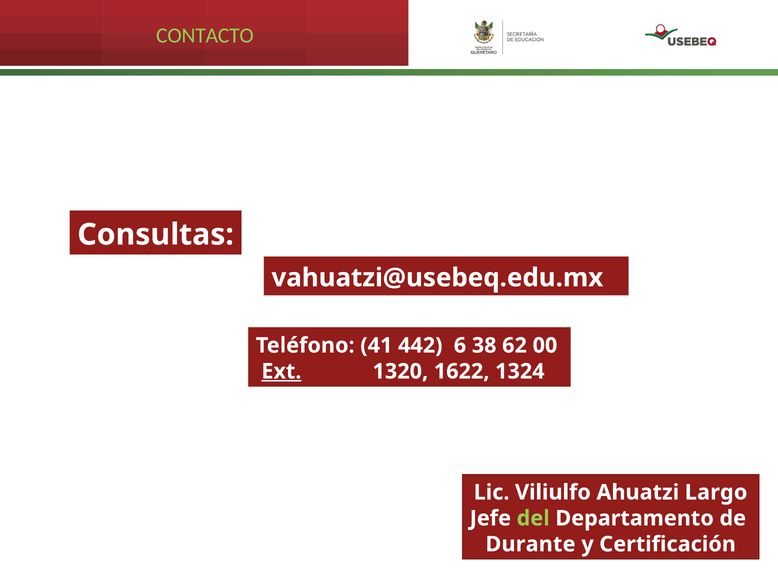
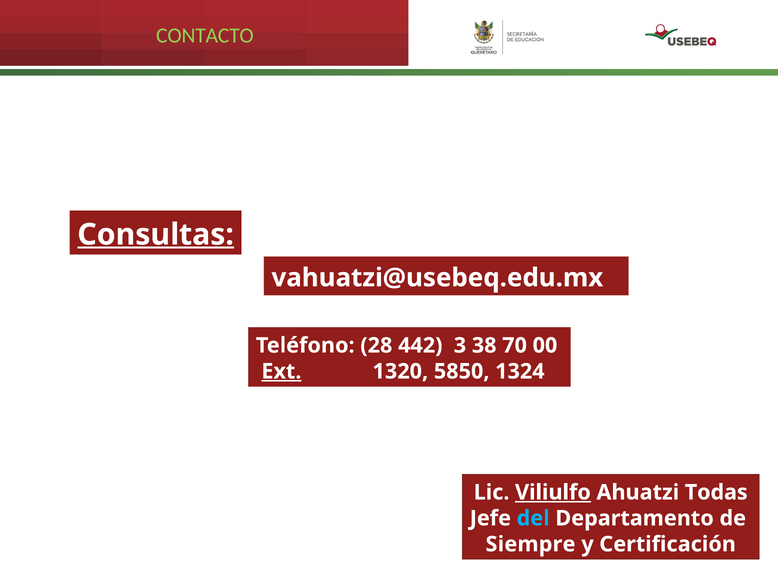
Consultas underline: none -> present (156, 235)
41: 41 -> 28 (376, 346)
6: 6 -> 3 (460, 346)
62: 62 -> 70 (515, 346)
1622: 1622 -> 5850 (462, 372)
Viliulfo underline: none -> present (553, 493)
Largo: Largo -> Todas (716, 493)
del colour: light green -> light blue (533, 519)
Durante: Durante -> Siempre (530, 545)
